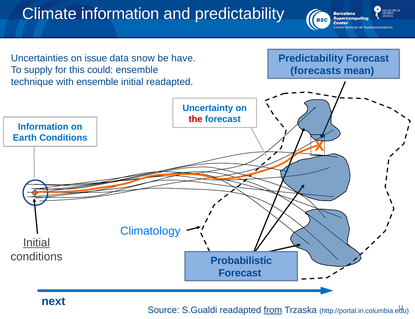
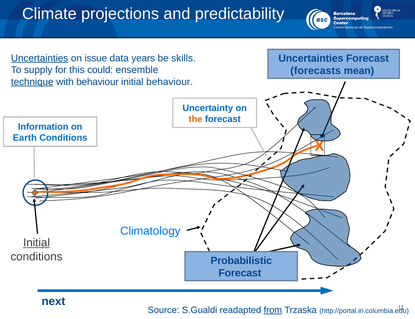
Climate information: information -> projections (120, 14)
Predictability: Predictability -> Uncertainties (311, 58)
Uncertainties underline: none -> present (40, 58)
snow: snow -> years (143, 58)
have: have -> skills (184, 58)
technique underline: none -> present (32, 82)
with ensemble: ensemble -> behaviour (97, 82)
initial readapted: readapted -> behaviour (170, 82)
the colour: red -> orange (196, 119)
